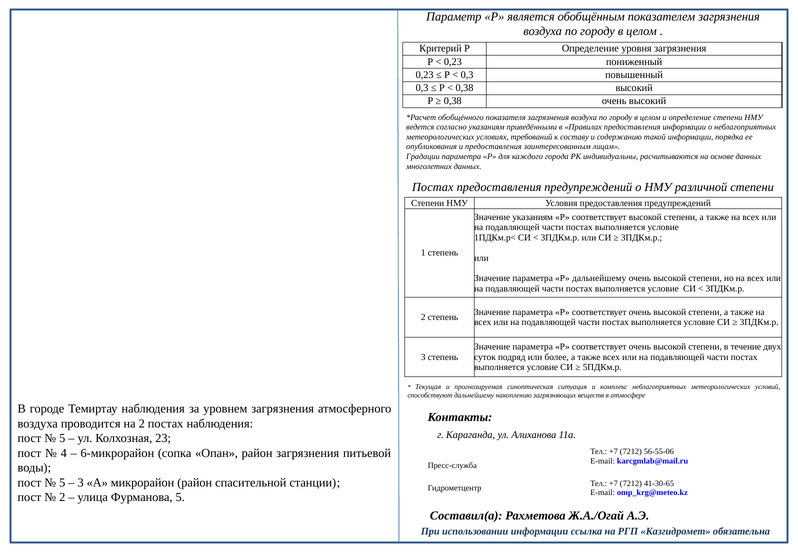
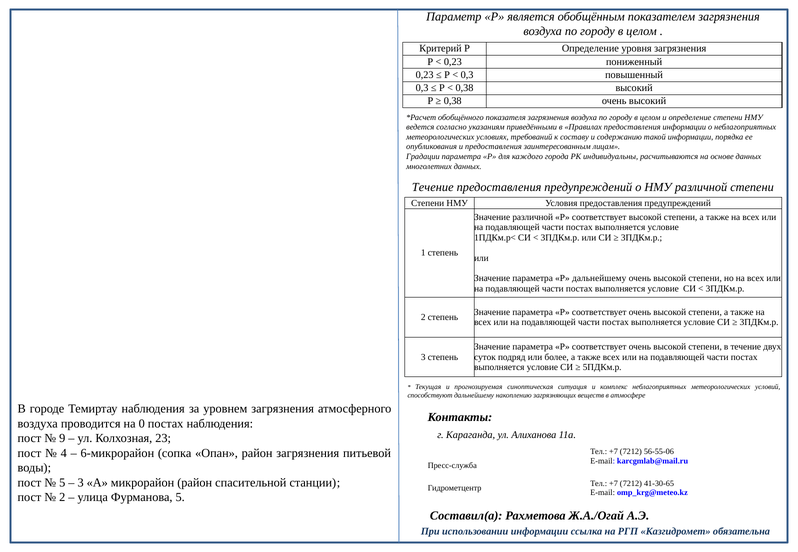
Постах: Постах -> Течение (433, 187)
Значение указаниям: указаниям -> различной (533, 217)
на 2: 2 -> 0 (142, 424)
5: 5 -> 9 (62, 439)
